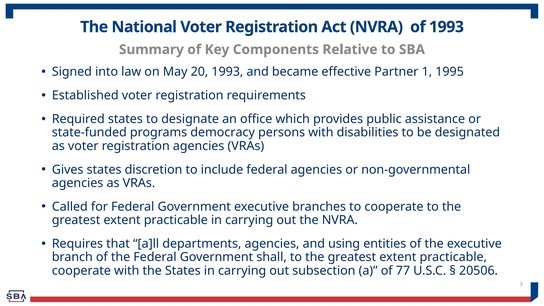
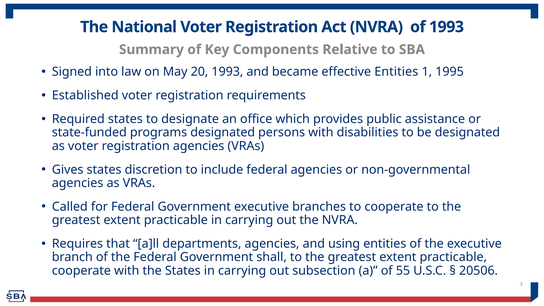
effective Partner: Partner -> Entities (396, 72)
programs democracy: democracy -> designated (223, 132)
77: 77 -> 55 (403, 271)
